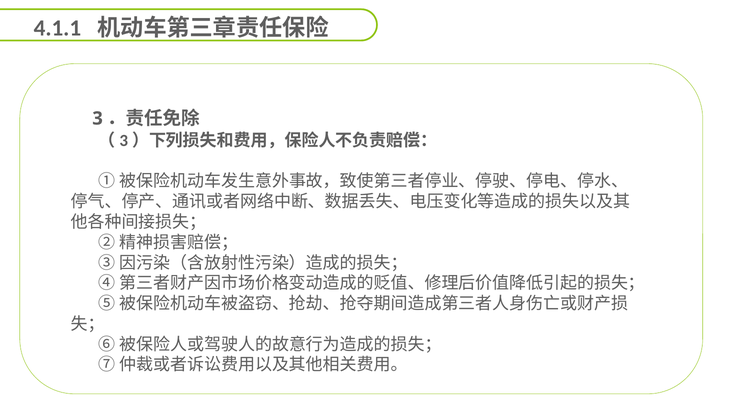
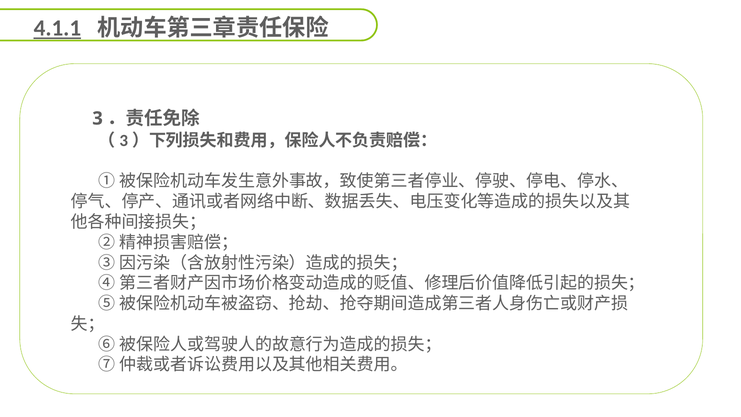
4.1.1 underline: none -> present (57, 28)
